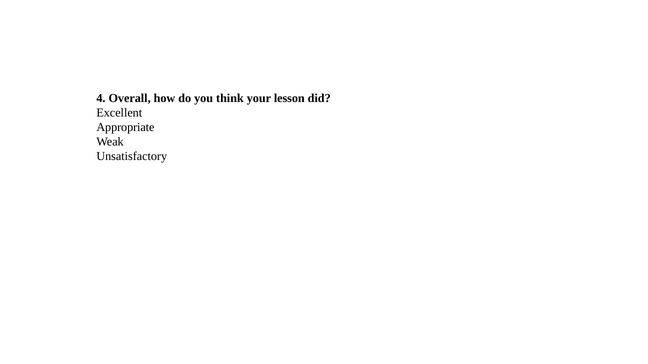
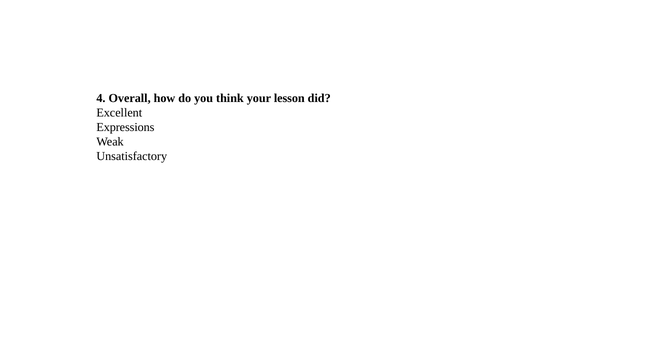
Appropriate: Appropriate -> Expressions (125, 127)
